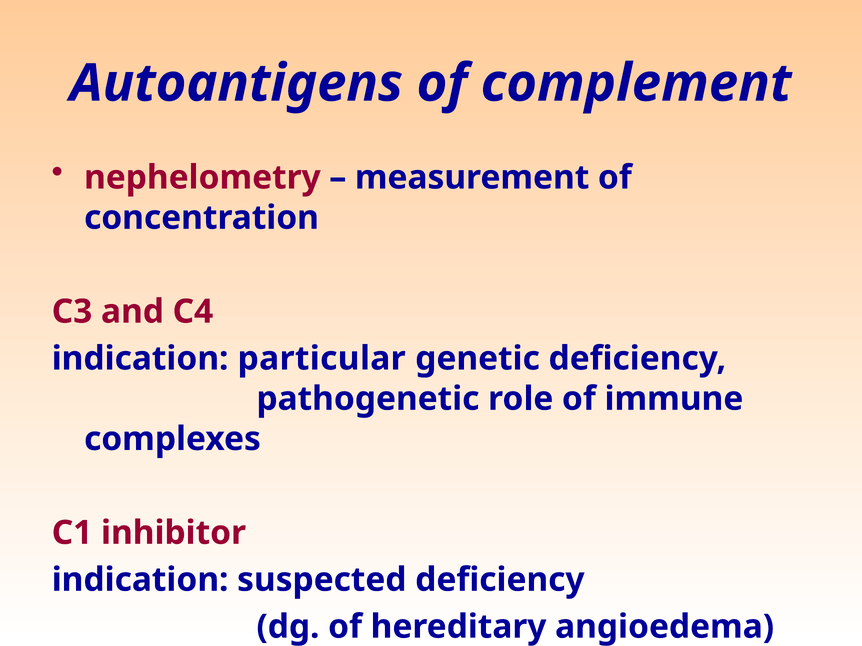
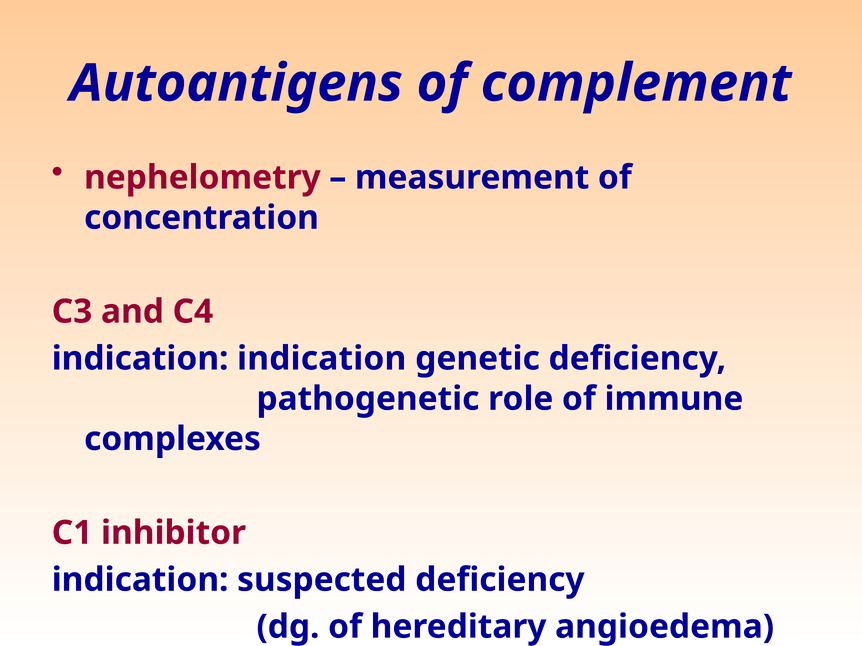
indication particular: particular -> indication (322, 359)
